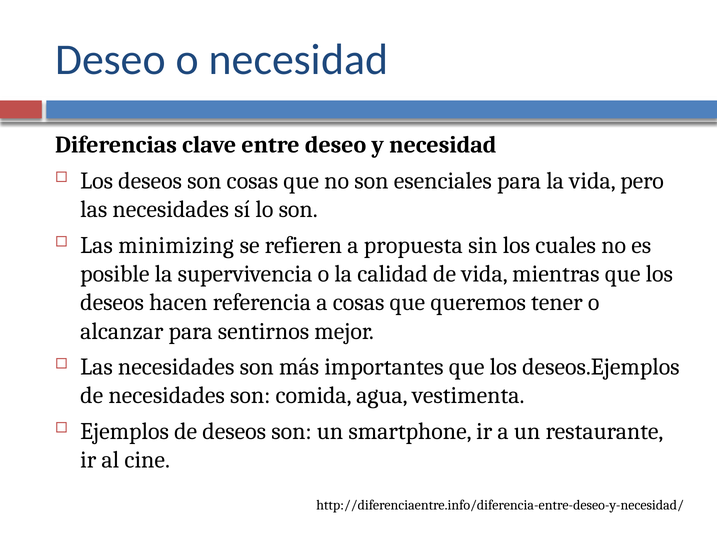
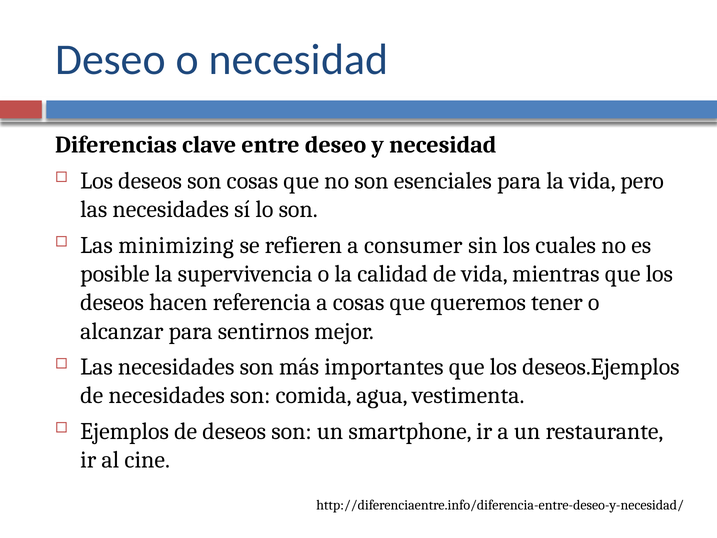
propuesta: propuesta -> consumer (413, 245)
